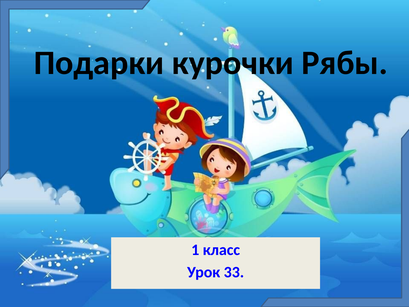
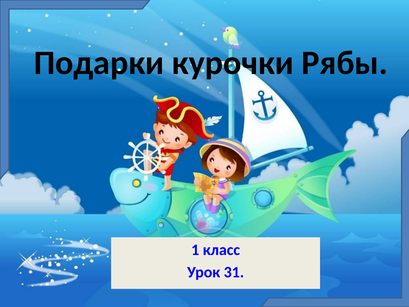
33: 33 -> 31 (234, 272)
